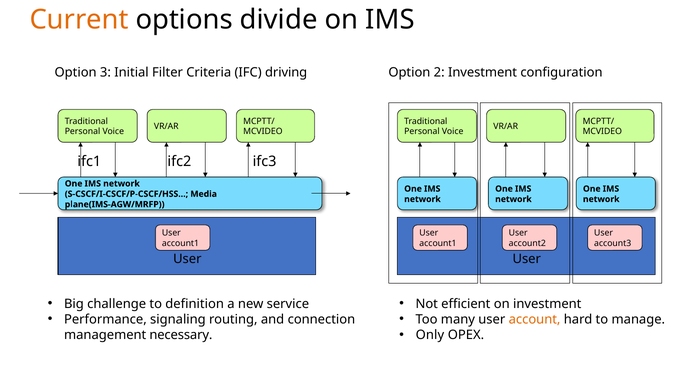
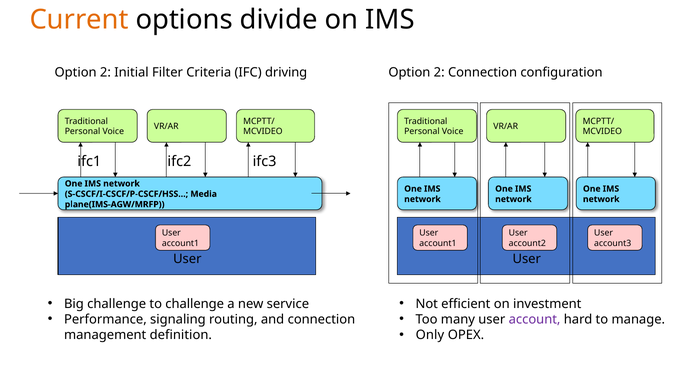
3: 3 -> 2 (105, 72)
2 Investment: Investment -> Connection (483, 72)
to definition: definition -> challenge (195, 304)
account colour: orange -> purple (535, 319)
necessary: necessary -> definition (181, 335)
